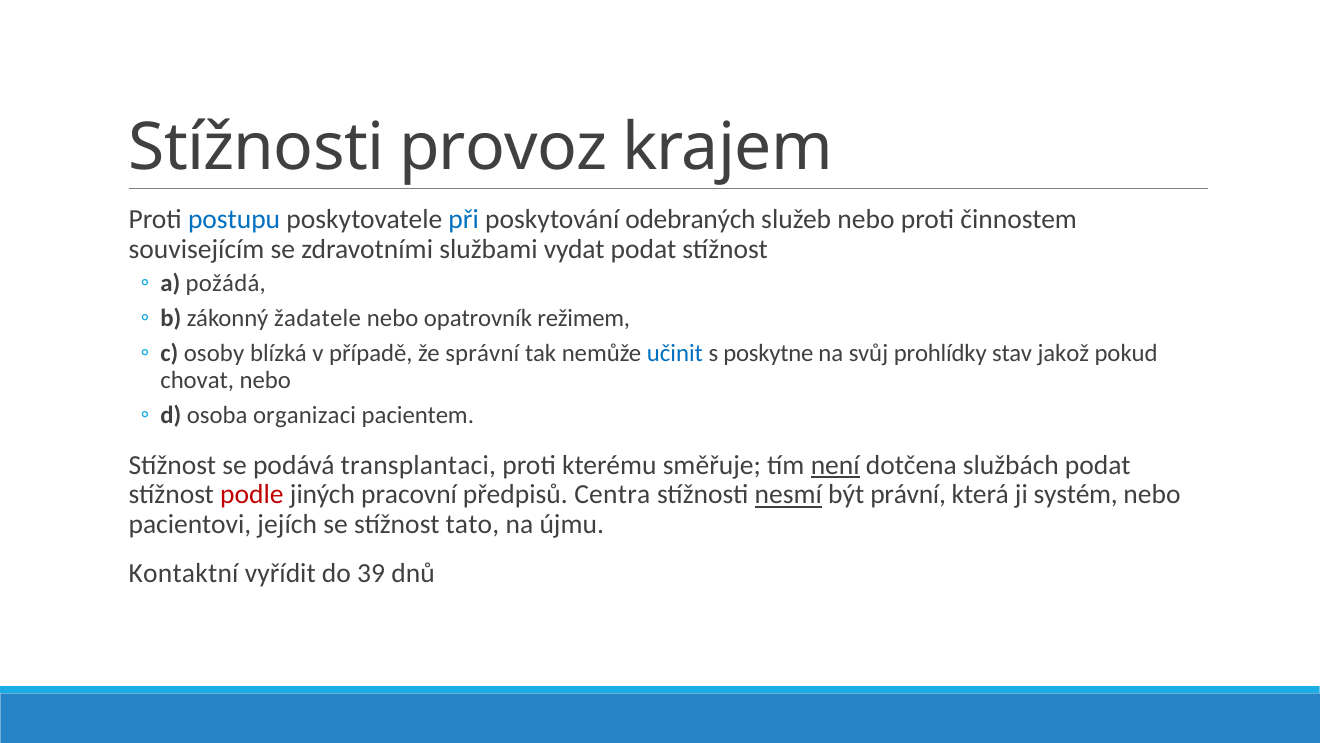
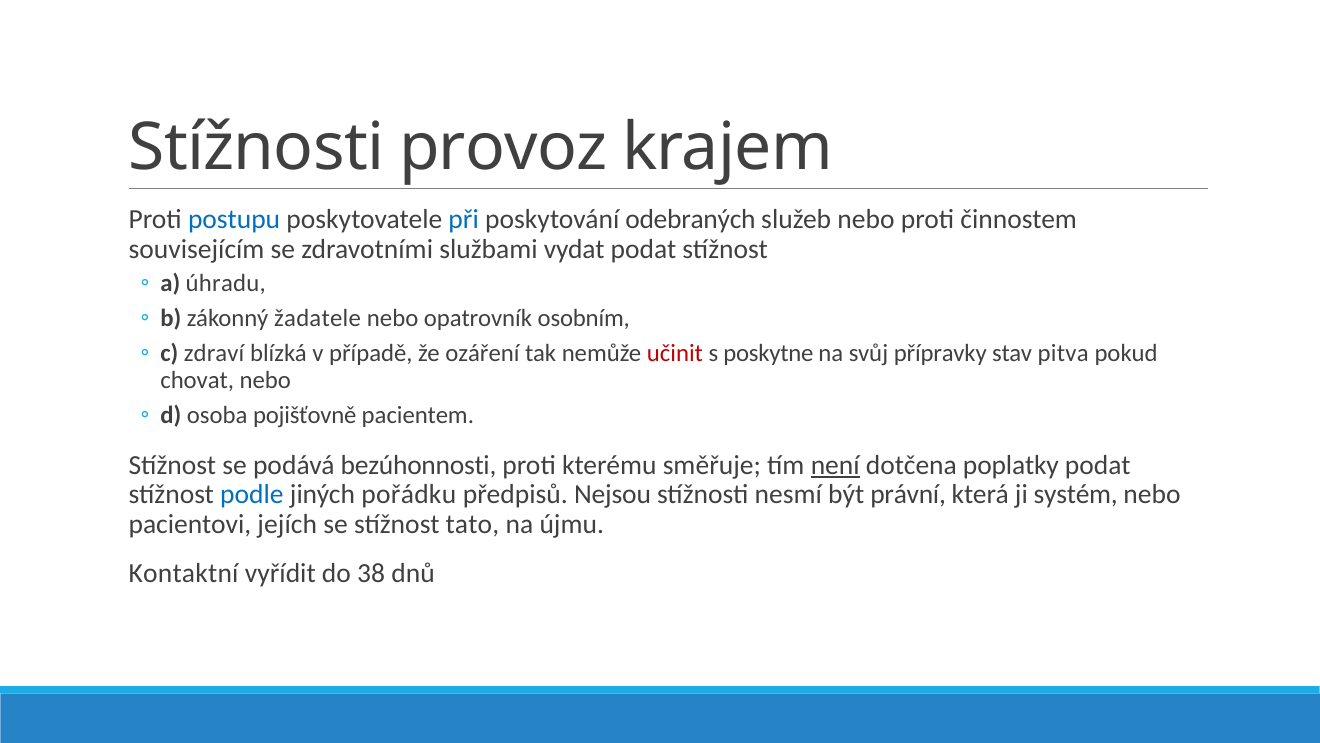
požádá: požádá -> úhradu (226, 283)
režimem: režimem -> osobním (584, 318)
osoby: osoby -> zdraví (214, 353)
správní: správní -> ozáření (482, 353)
učinit colour: blue -> red (675, 353)
prohlídky: prohlídky -> přípravky (940, 353)
jakož: jakož -> pitva (1063, 353)
organizaci: organizaci -> pojišťovně (305, 415)
transplantaci: transplantaci -> bezúhonnosti (419, 465)
službách: službách -> poplatky (1011, 465)
podle colour: red -> blue (252, 495)
pracovní: pracovní -> pořádku (409, 495)
Centra: Centra -> Nejsou (613, 495)
nesmí underline: present -> none (788, 495)
39: 39 -> 38 (371, 573)
